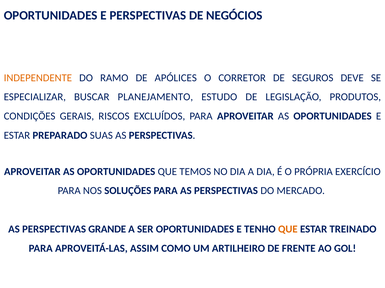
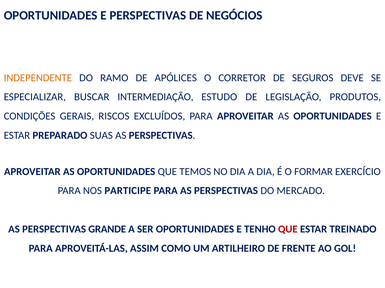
PLANEJAMENTO: PLANEJAMENTO -> INTERMEDIAÇÃO (155, 97)
PRÓPRIA: PRÓPRIA -> FORMAR (313, 172)
SOLUÇÕES: SOLUÇÕES -> PARTICIPE (128, 191)
QUE colour: orange -> red (288, 230)
